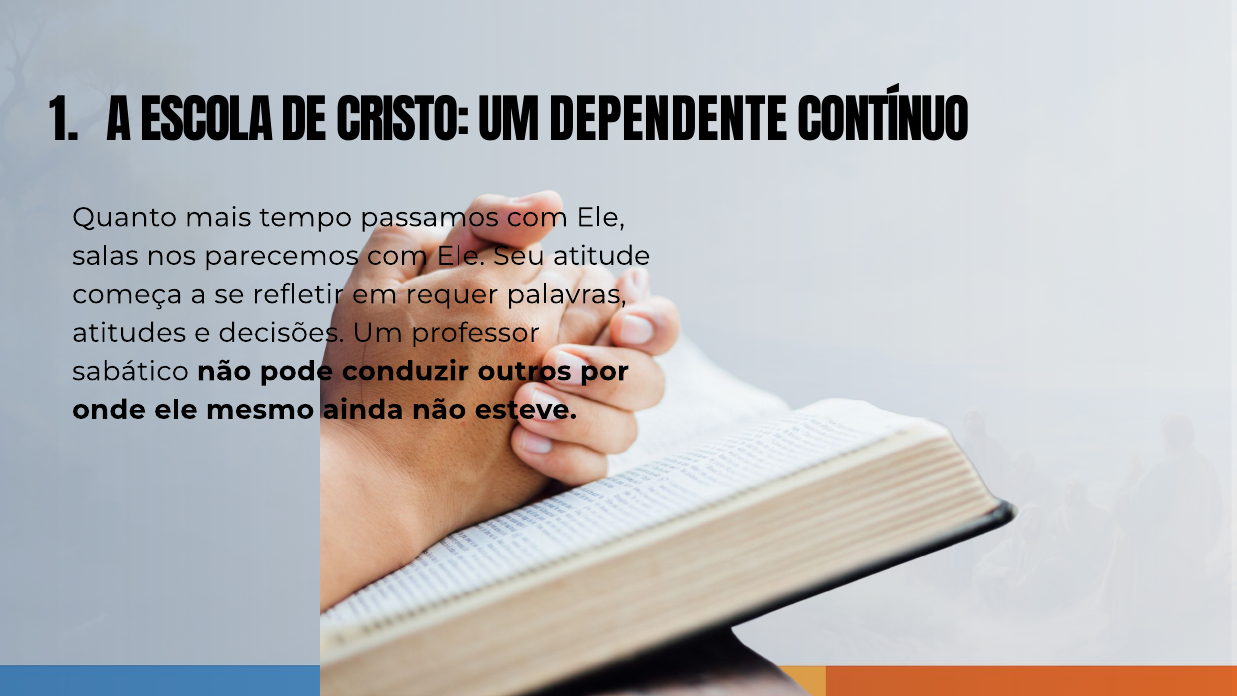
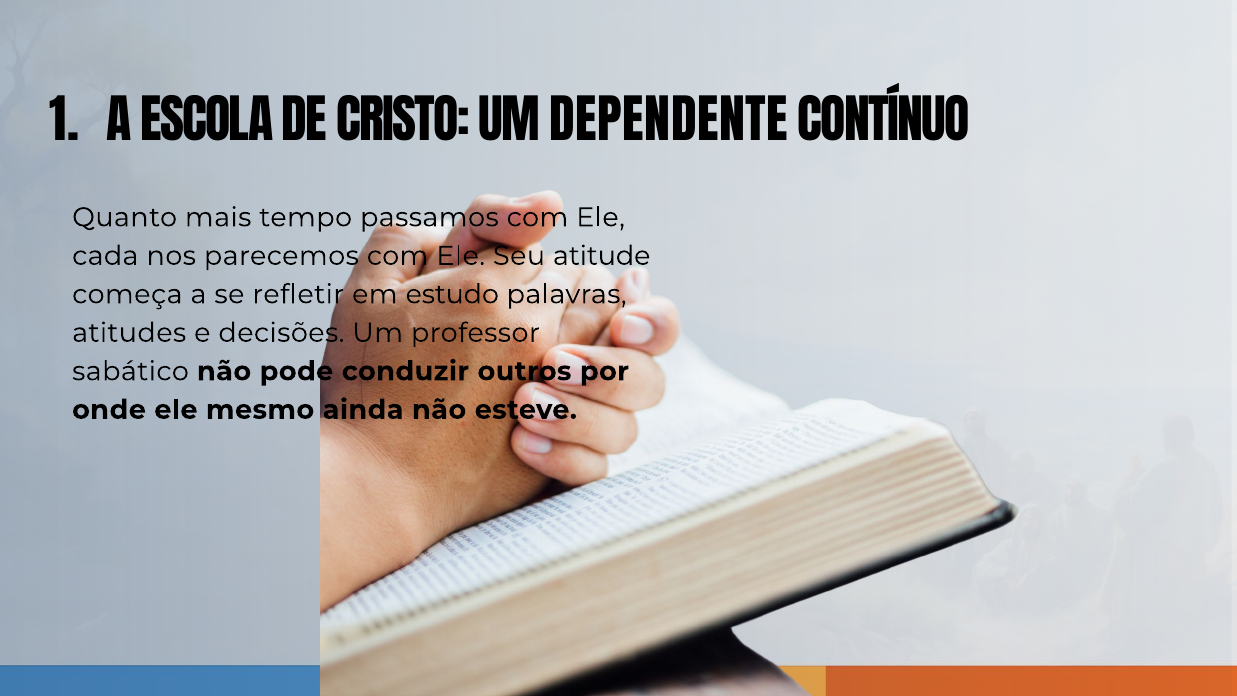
salas: salas -> cada (105, 256)
requer: requer -> estudo (452, 294)
